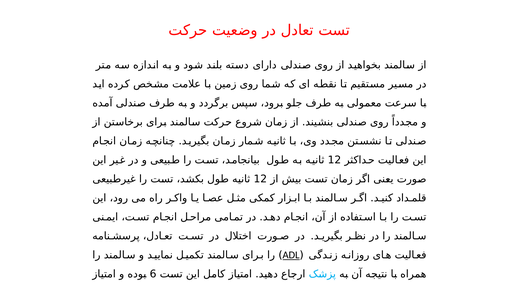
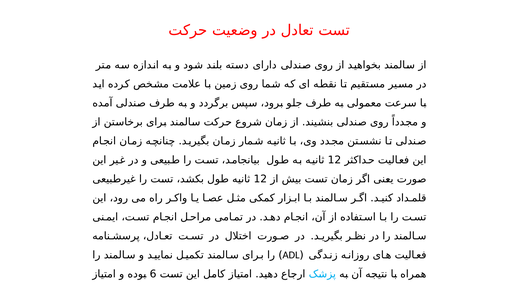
ADL underline: present -> none (291, 255)
